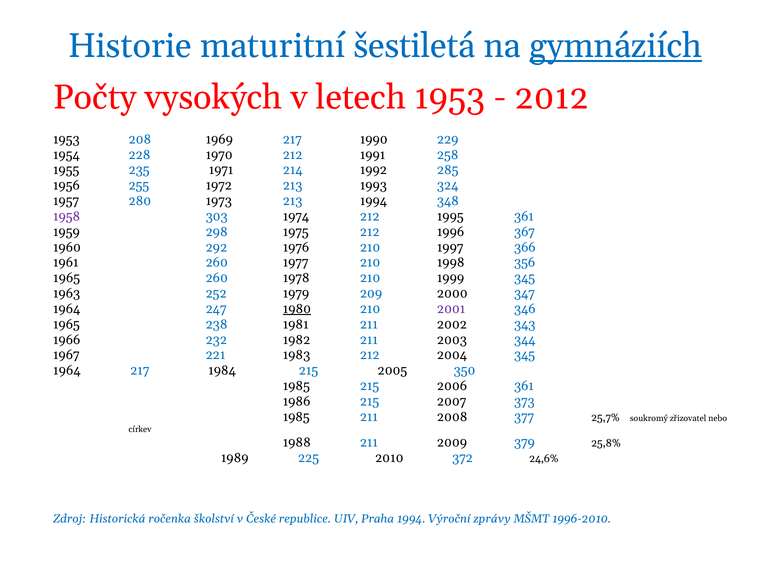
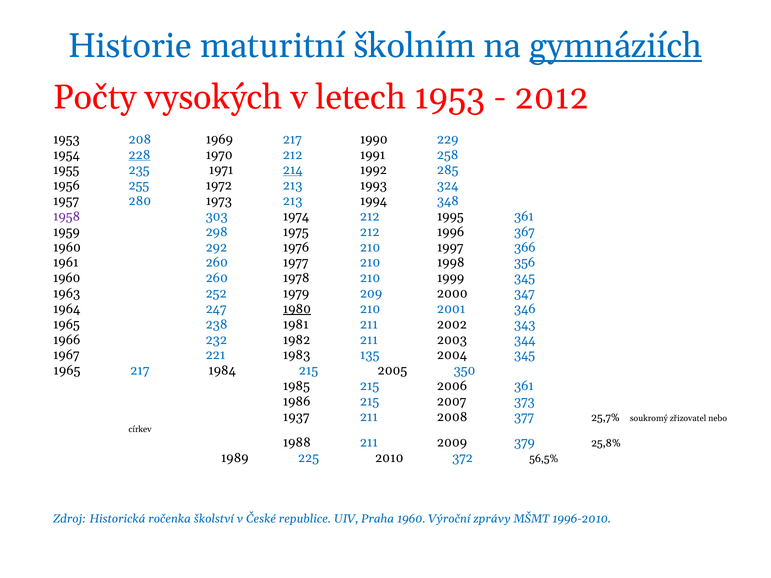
šestiletá: šestiletá -> školním (414, 46)
228 underline: none -> present (140, 155)
214 underline: none -> present (293, 170)
1965: 1965 -> 1960 (67, 278)
2001 colour: purple -> blue (451, 309)
1983 212: 212 -> 135 (370, 355)
1964: 1964 -> 1965 (67, 371)
1985: 1985 -> 1937 (296, 417)
24,6%: 24,6% -> 56,5% (544, 459)
Praha 1994: 1994 -> 1960 (411, 519)
